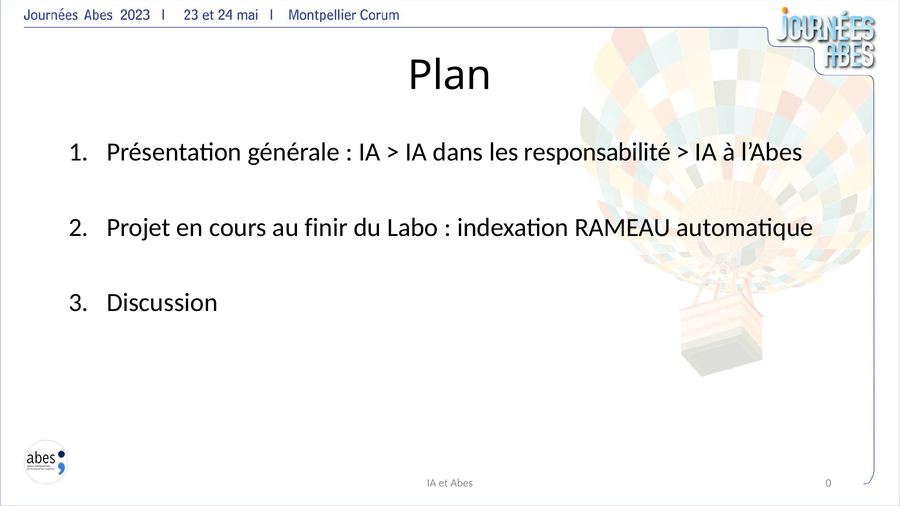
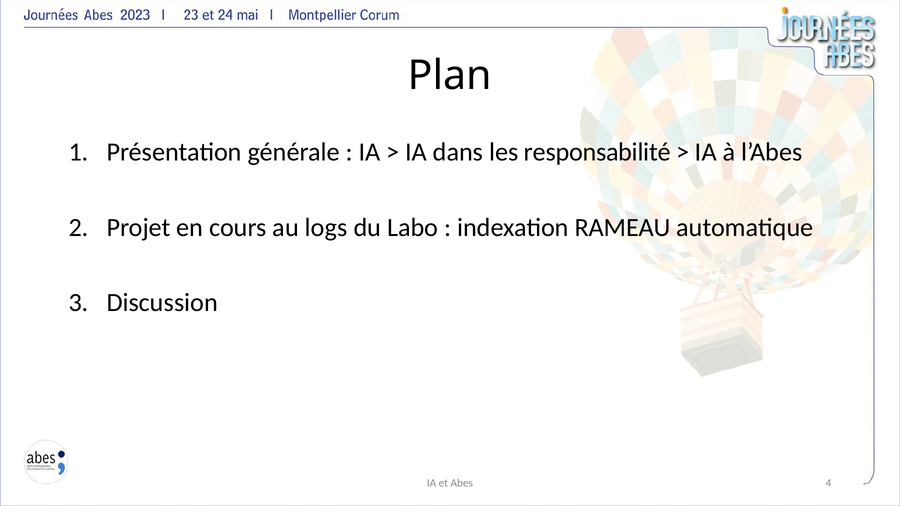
finir: finir -> logs (326, 227)
0: 0 -> 4 (829, 483)
